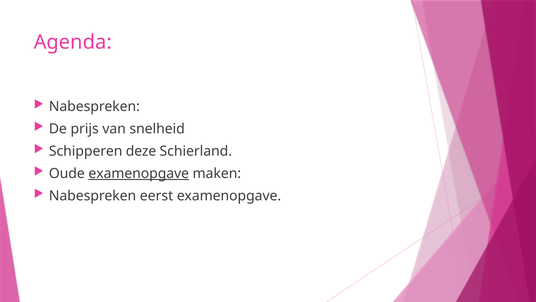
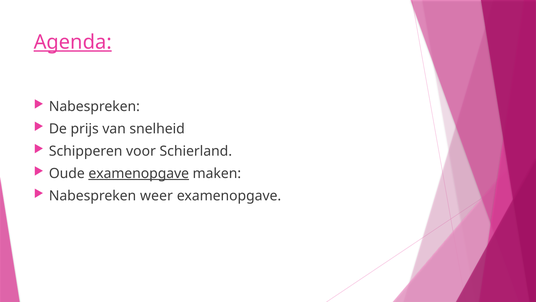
Agenda underline: none -> present (73, 42)
deze: deze -> voor (141, 151)
eerst: eerst -> weer (156, 196)
